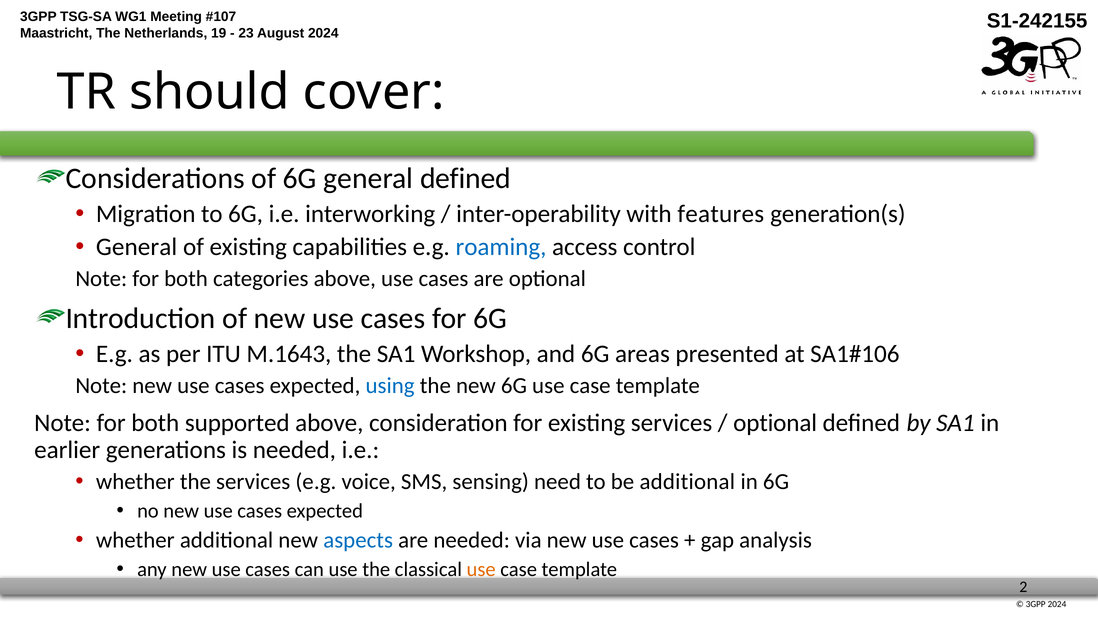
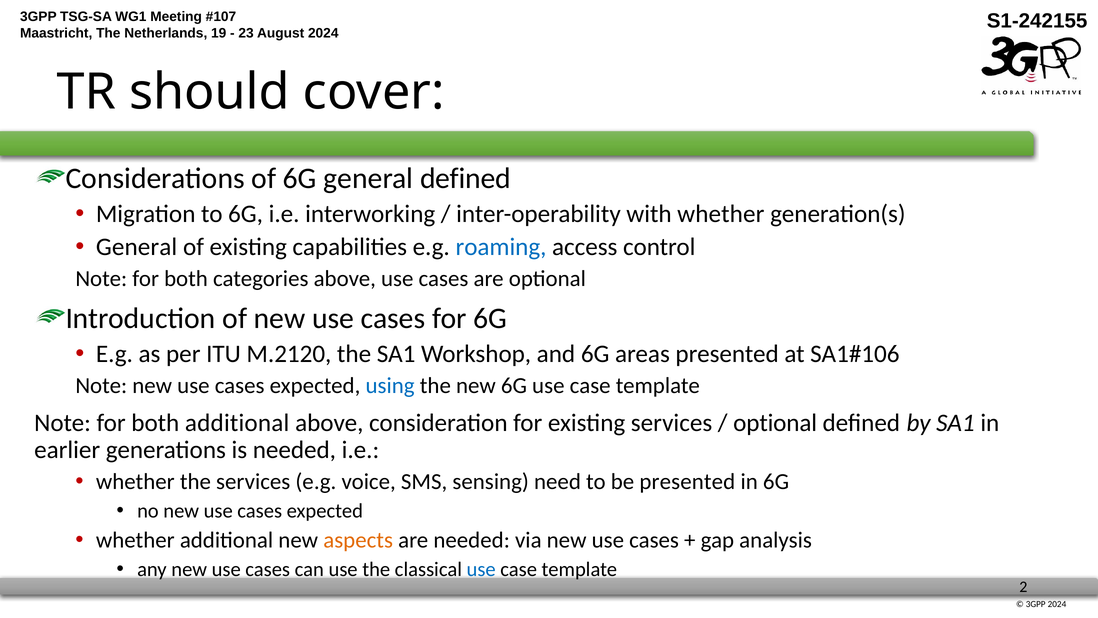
with features: features -> whether (721, 214)
M.1643: M.1643 -> M.2120 (289, 354)
both supported: supported -> additional (237, 423)
be additional: additional -> presented (687, 481)
aspects colour: blue -> orange (358, 540)
use colour: orange -> blue (481, 569)
